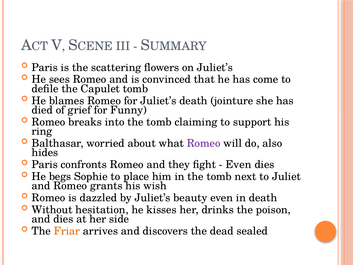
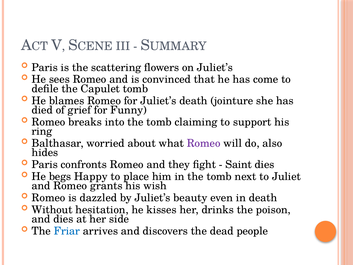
Even: Even -> Saint (239, 164)
Sophie: Sophie -> Happy (91, 176)
Friar colour: orange -> blue (67, 231)
sealed: sealed -> people (252, 231)
